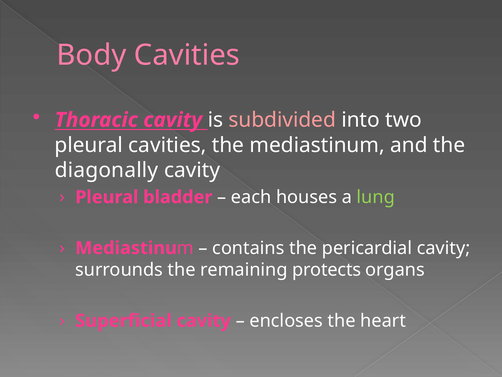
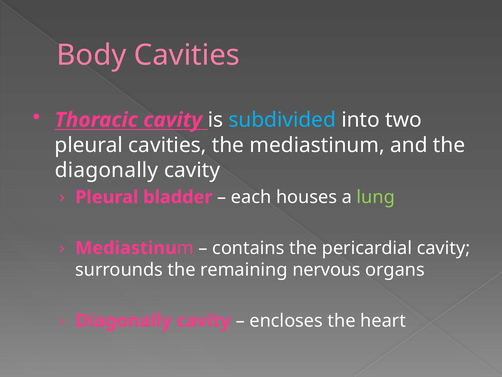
subdivided colour: pink -> light blue (282, 120)
protects: protects -> nervous (327, 270)
Superficial: Superficial -> Diagonally (124, 320)
